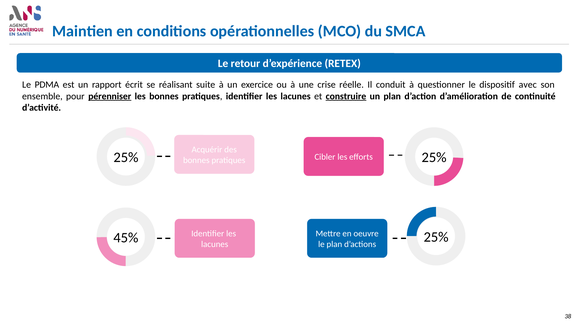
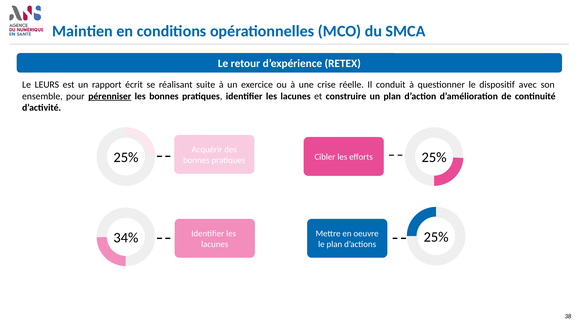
PDMA: PDMA -> LEURS (47, 85)
construire underline: present -> none (346, 96)
45%: 45% -> 34% (126, 238)
